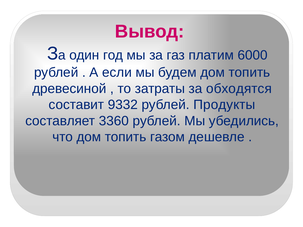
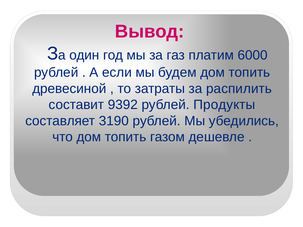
обходятся: обходятся -> распилить (239, 89)
9332: 9332 -> 9392 (123, 105)
3360: 3360 -> 3190 (114, 121)
